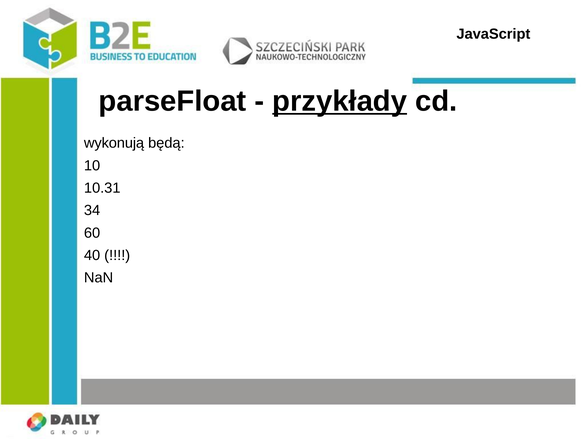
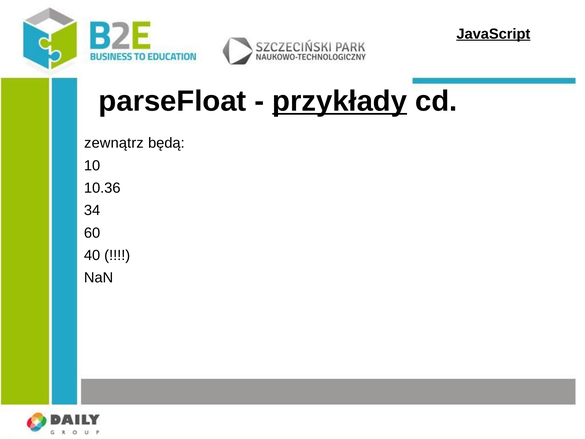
JavaScript underline: none -> present (493, 34)
wykonują: wykonują -> zewnątrz (114, 143)
10.31: 10.31 -> 10.36 (102, 188)
